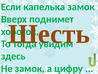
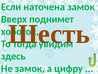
капелька: капелька -> наточена (44, 7)
